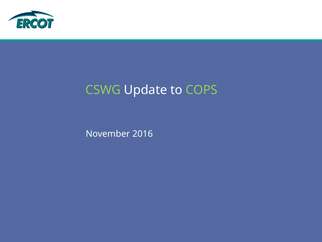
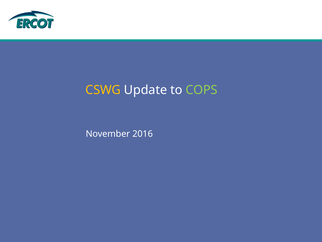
CSWG colour: light green -> yellow (103, 90)
